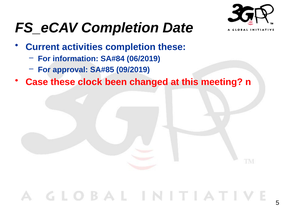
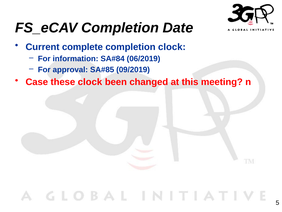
activities: activities -> complete (82, 47)
completion these: these -> clock (172, 47)
